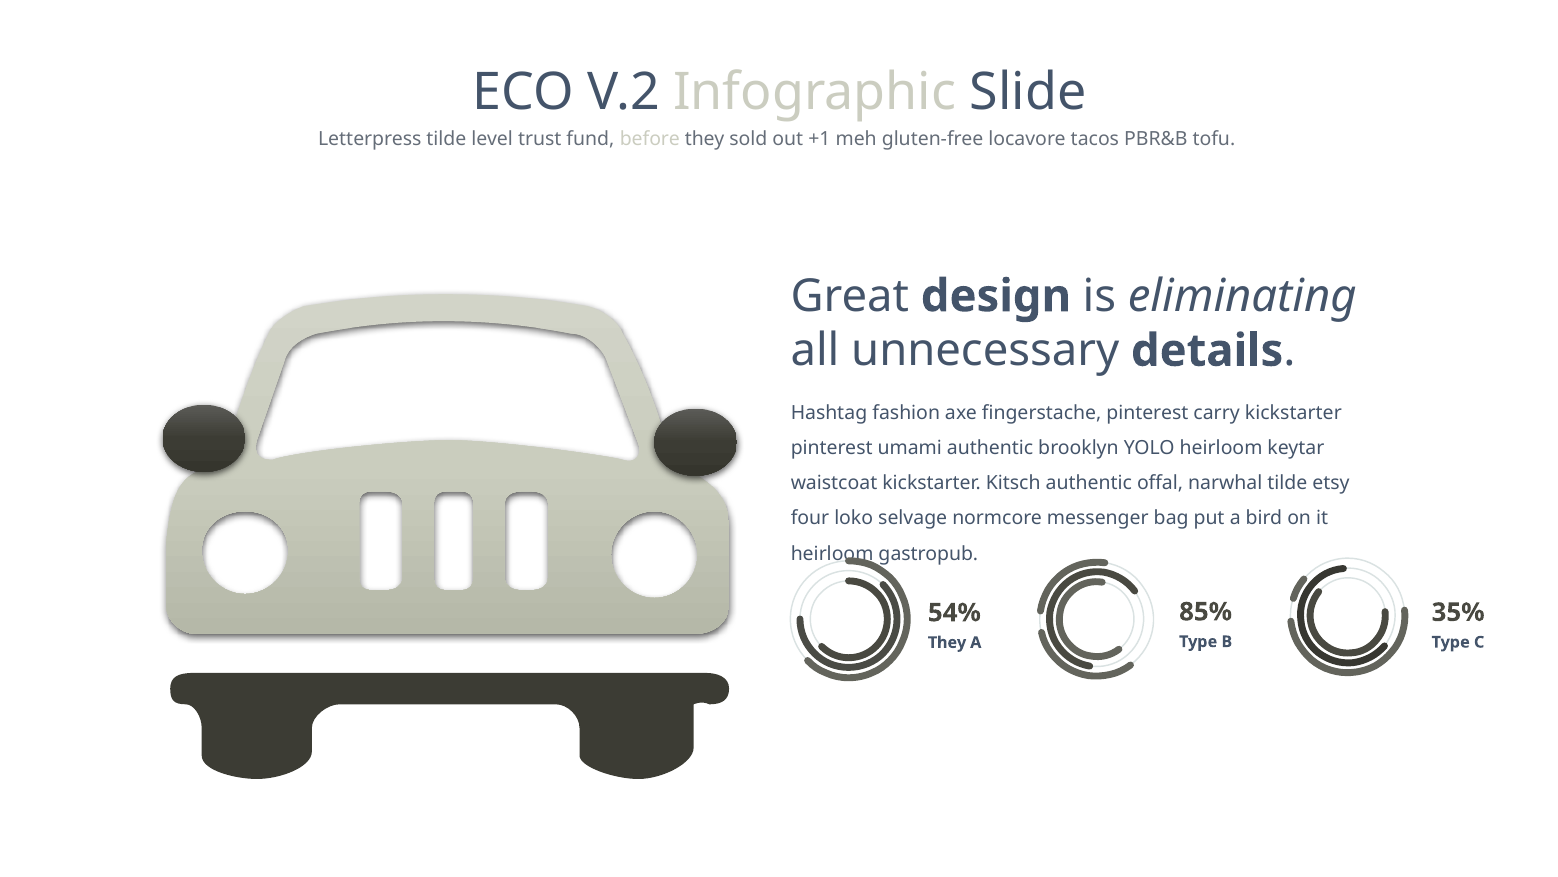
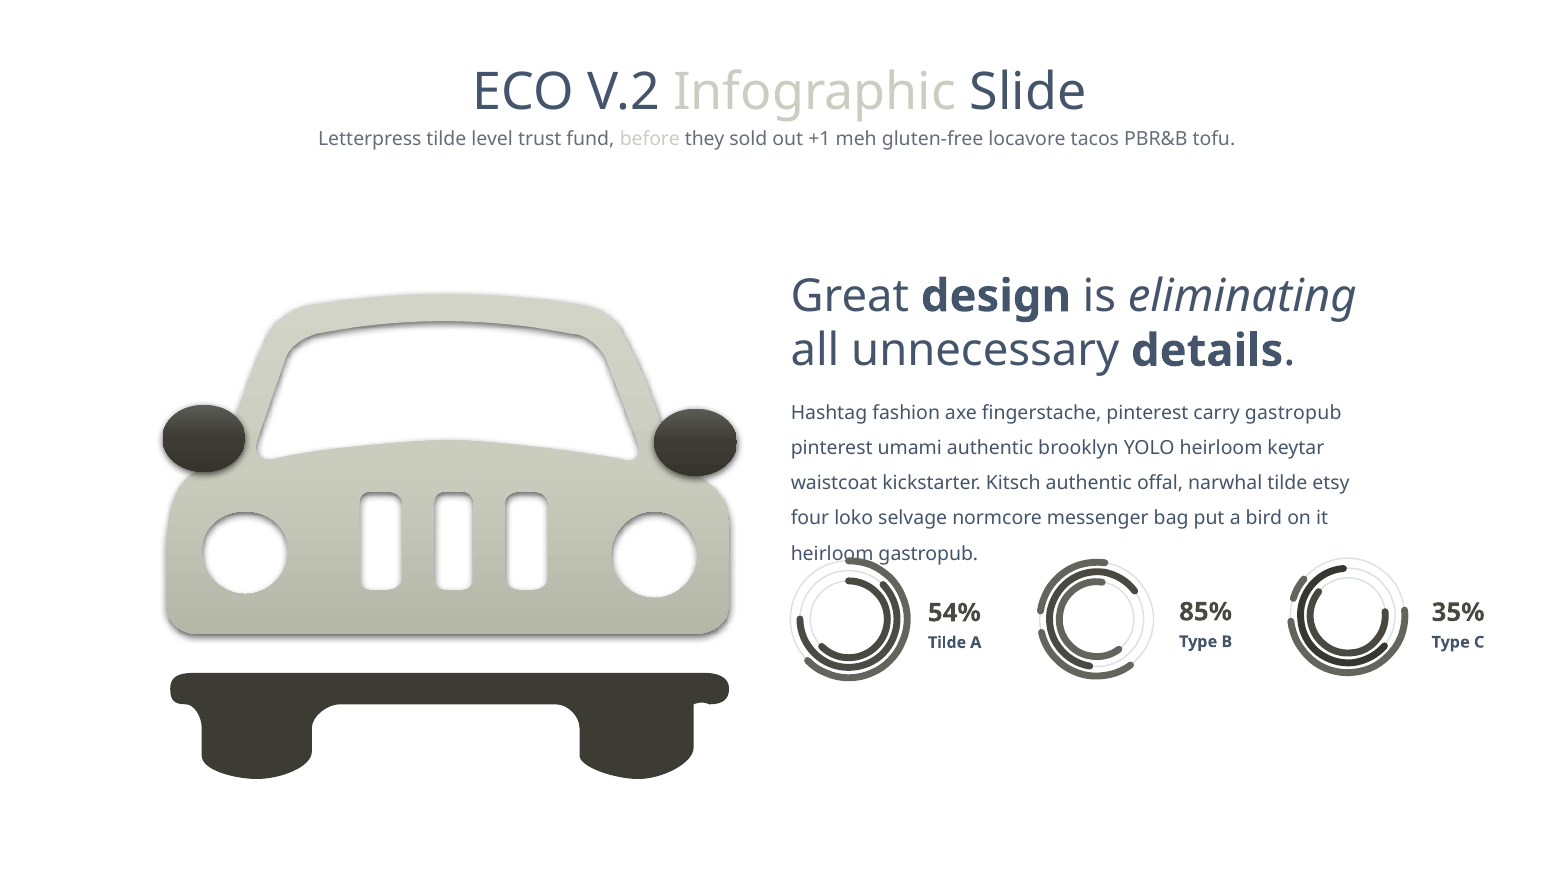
carry kickstarter: kickstarter -> gastropub (1293, 413)
They: They -> Tilde (947, 642)
